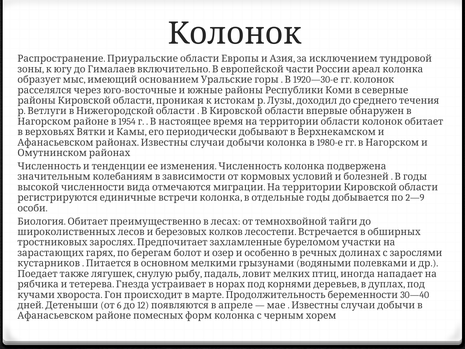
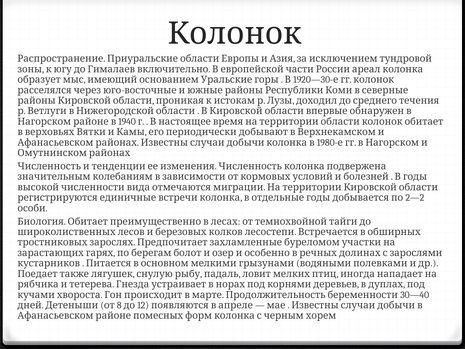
1954: 1954 -> 1940 (127, 122)
2—9: 2—9 -> 2—2 (415, 198)
6: 6 -> 8 (119, 305)
